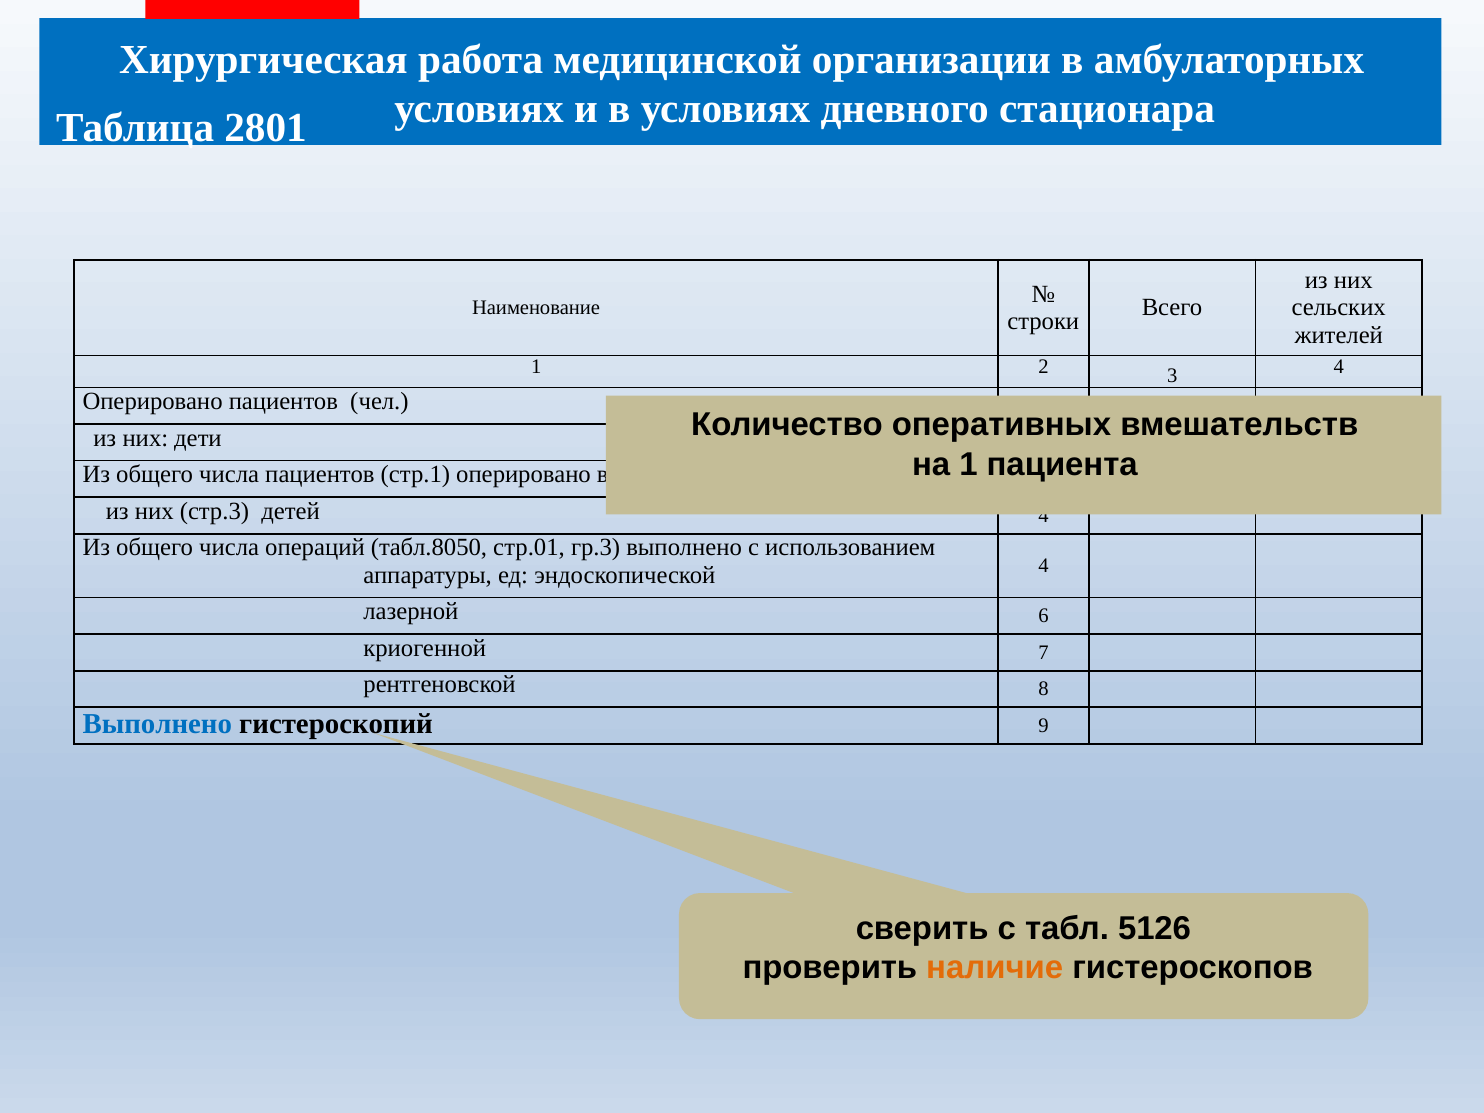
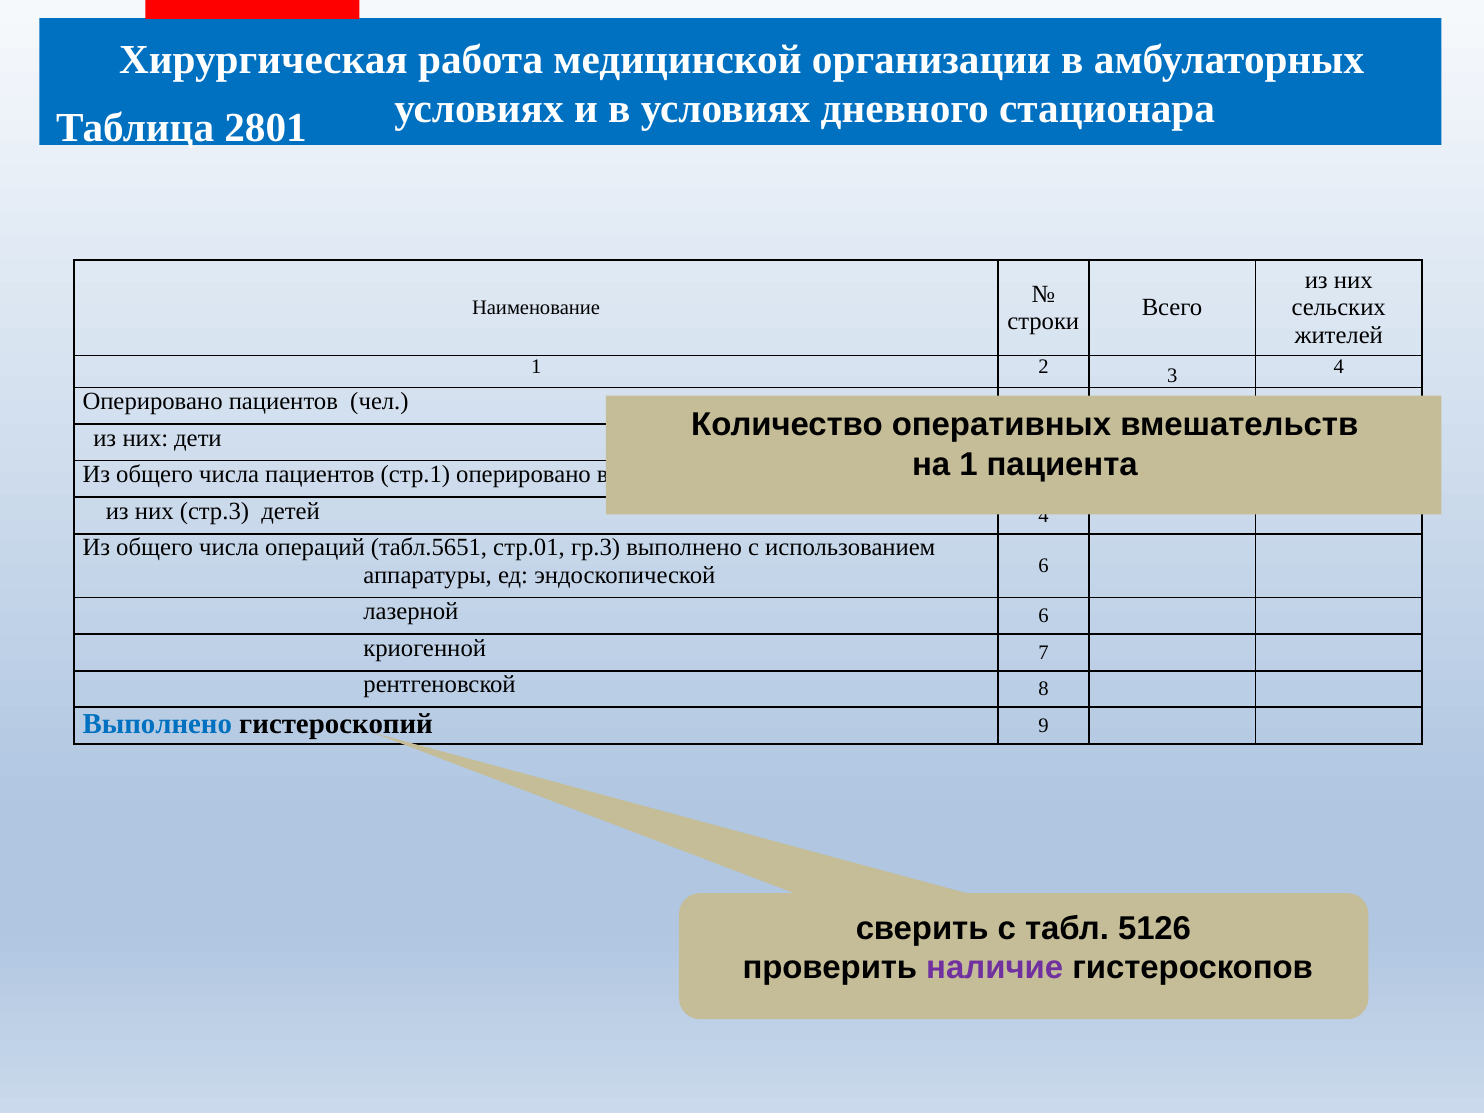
табл.8050: табл.8050 -> табл.5651 (429, 548)
эндоскопической 4: 4 -> 6 (1043, 566)
наличие colour: orange -> purple (995, 968)
